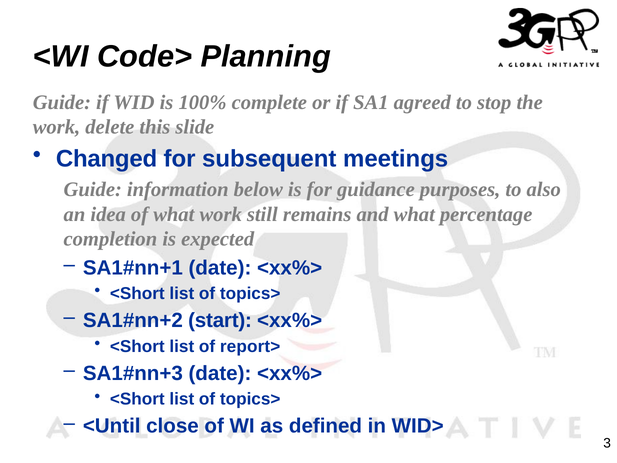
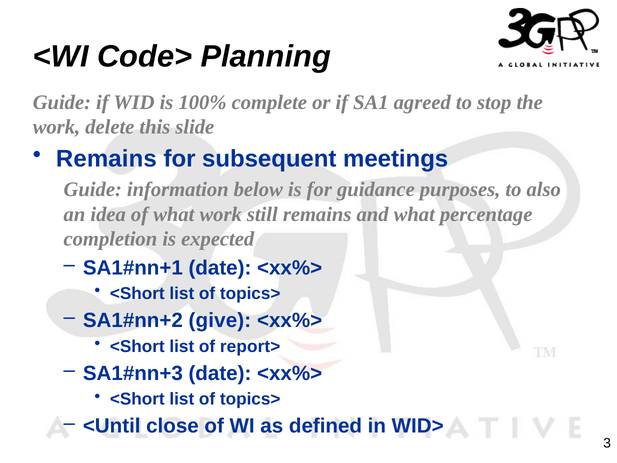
Changed: Changed -> Remains (106, 159)
start: start -> give (220, 320)
